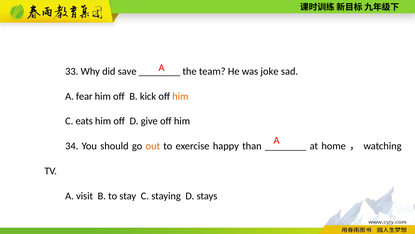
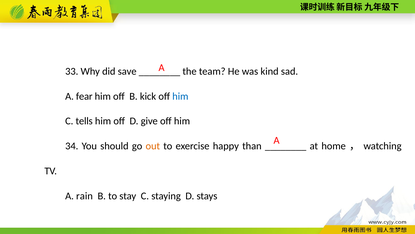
joke: joke -> kind (270, 71)
him colour: orange -> blue (180, 96)
eats: eats -> tells (84, 121)
visit: visit -> rain (85, 196)
